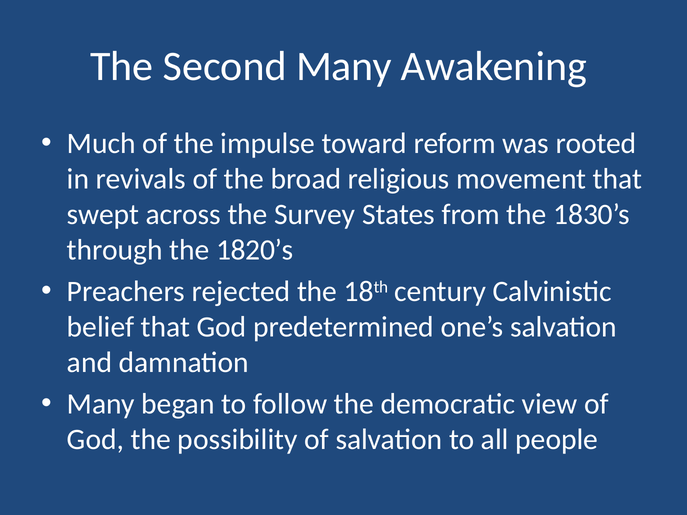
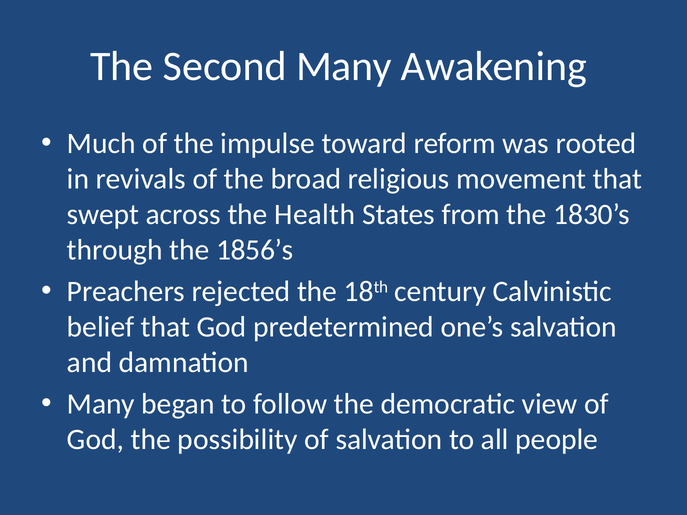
Survey: Survey -> Health (315, 215)
1820’s: 1820’s -> 1856’s (255, 250)
